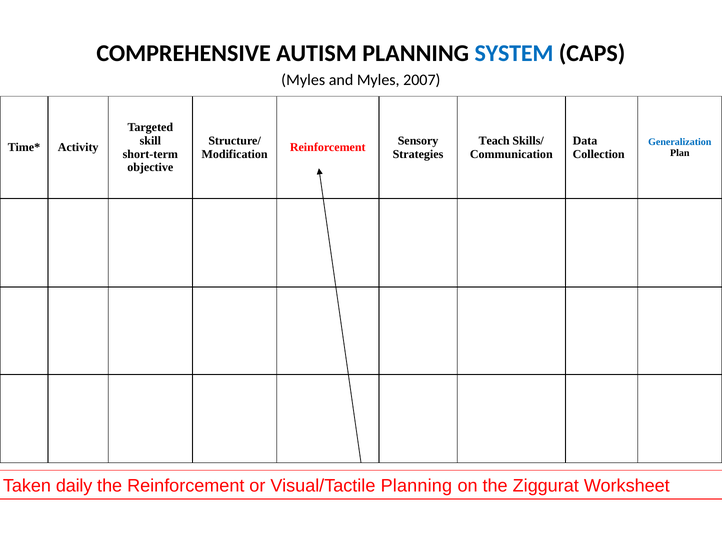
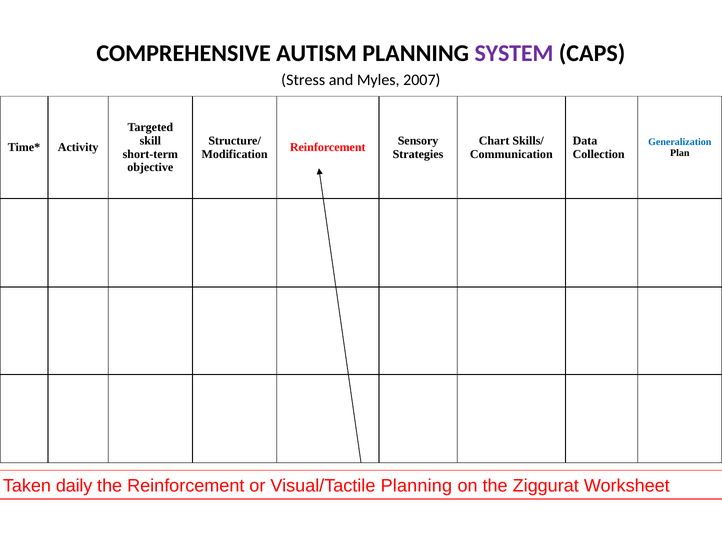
SYSTEM colour: blue -> purple (514, 53)
Myles: Myles -> Stress (303, 80)
Teach: Teach -> Chart (494, 141)
